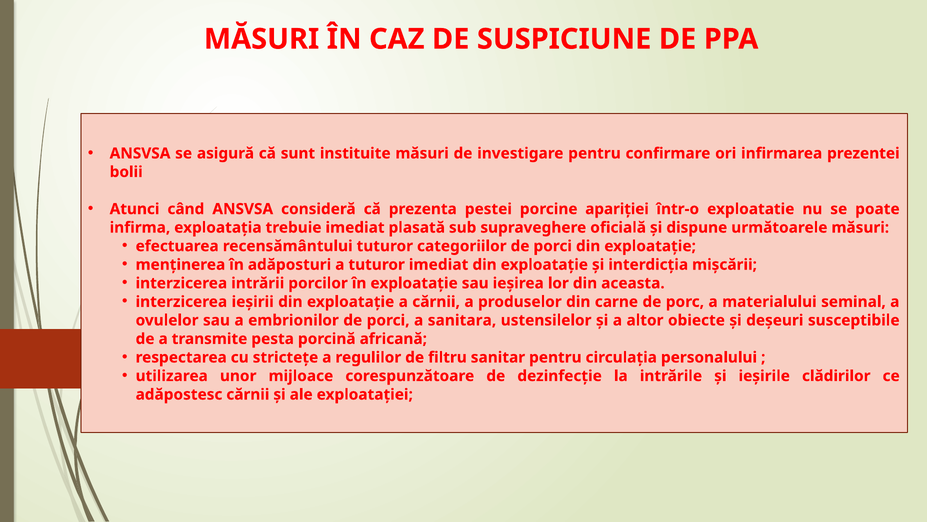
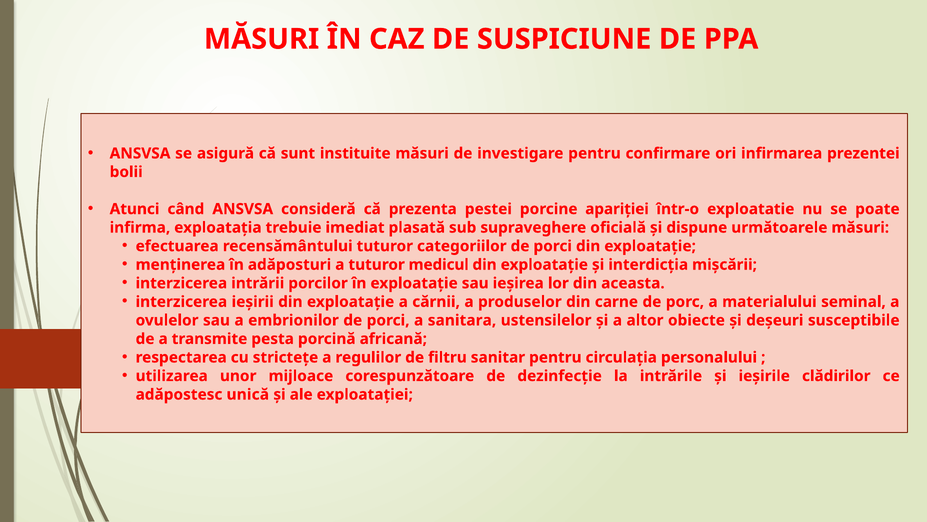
tuturor imediat: imediat -> medicul (439, 264)
adăpostesc cărnii: cărnii -> unică (248, 394)
